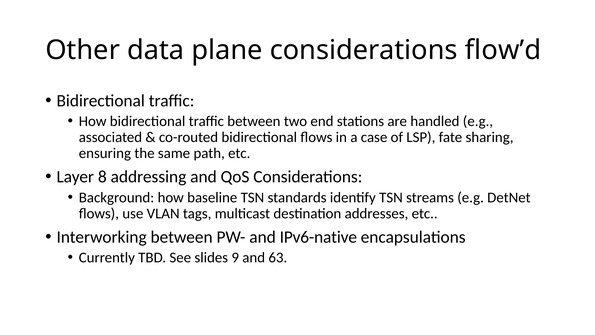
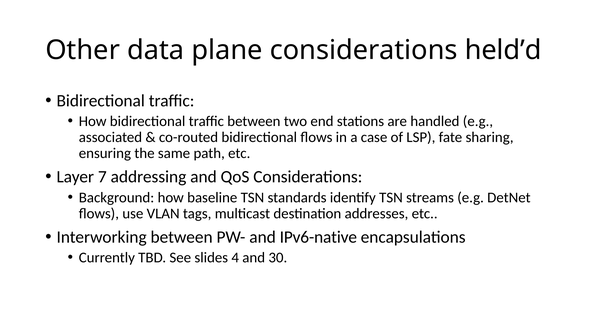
flow’d: flow’d -> held’d (503, 50)
8: 8 -> 7 (102, 177)
9: 9 -> 4 (235, 257)
63: 63 -> 30 (278, 257)
